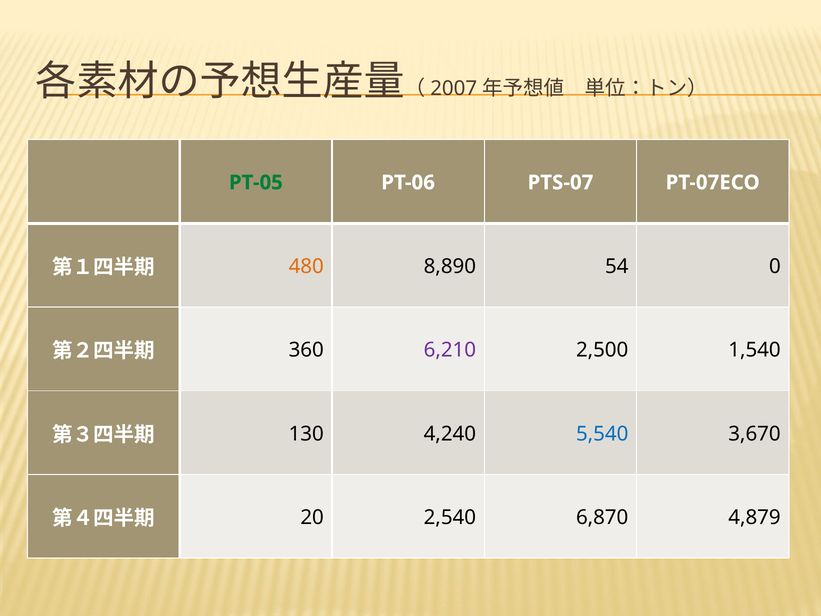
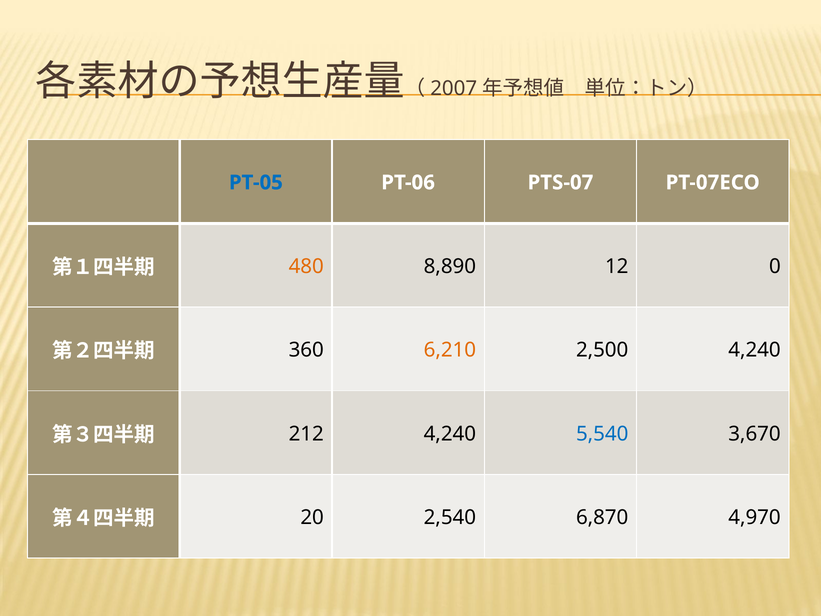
PT-05 colour: green -> blue (256, 183)
54: 54 -> 12 (617, 266)
6,210 colour: purple -> orange (450, 350)
2,500 1,540: 1,540 -> 4,240 (755, 350)
130: 130 -> 212 (306, 434)
4,879: 4,879 -> 4,970 (755, 517)
